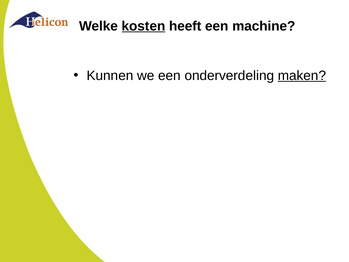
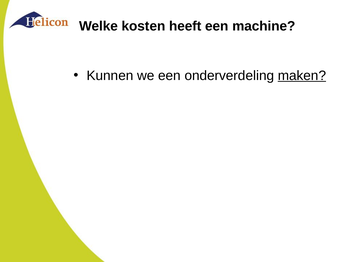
kosten underline: present -> none (143, 26)
